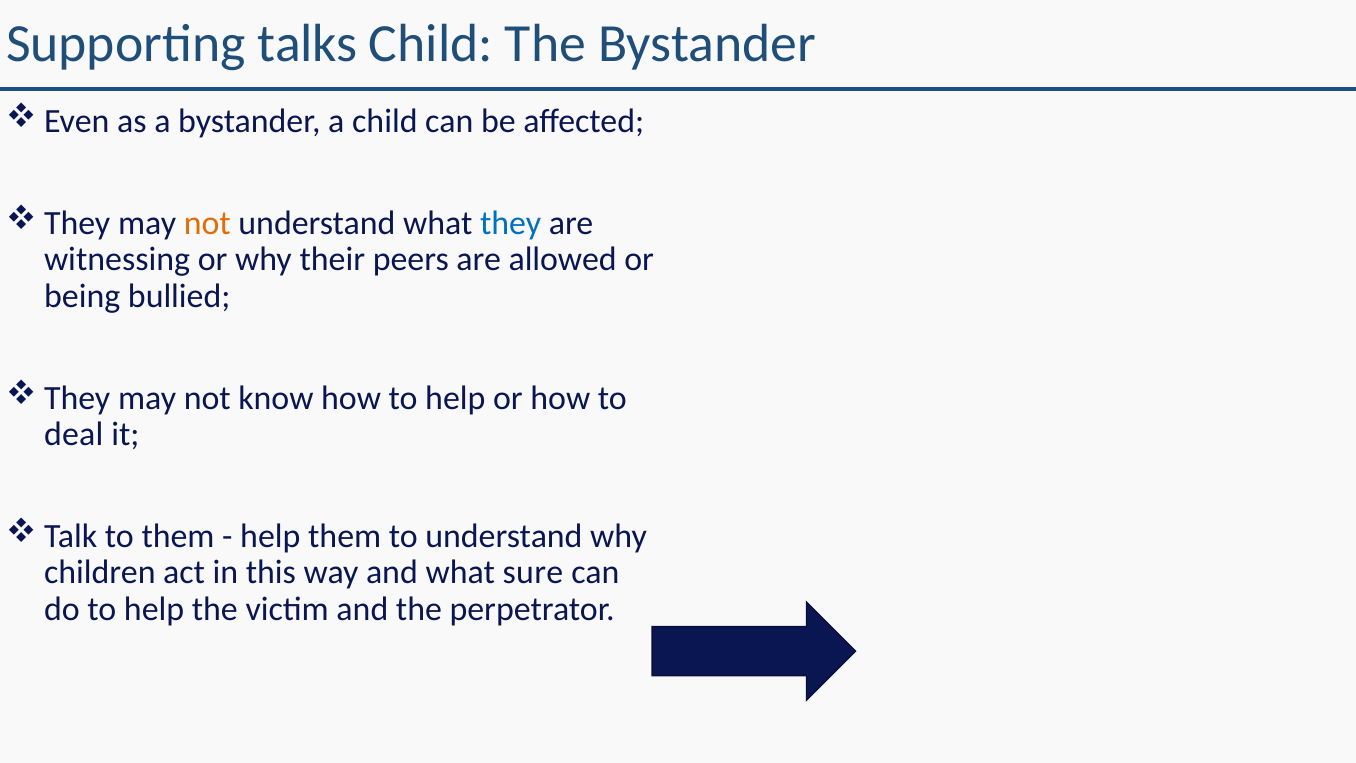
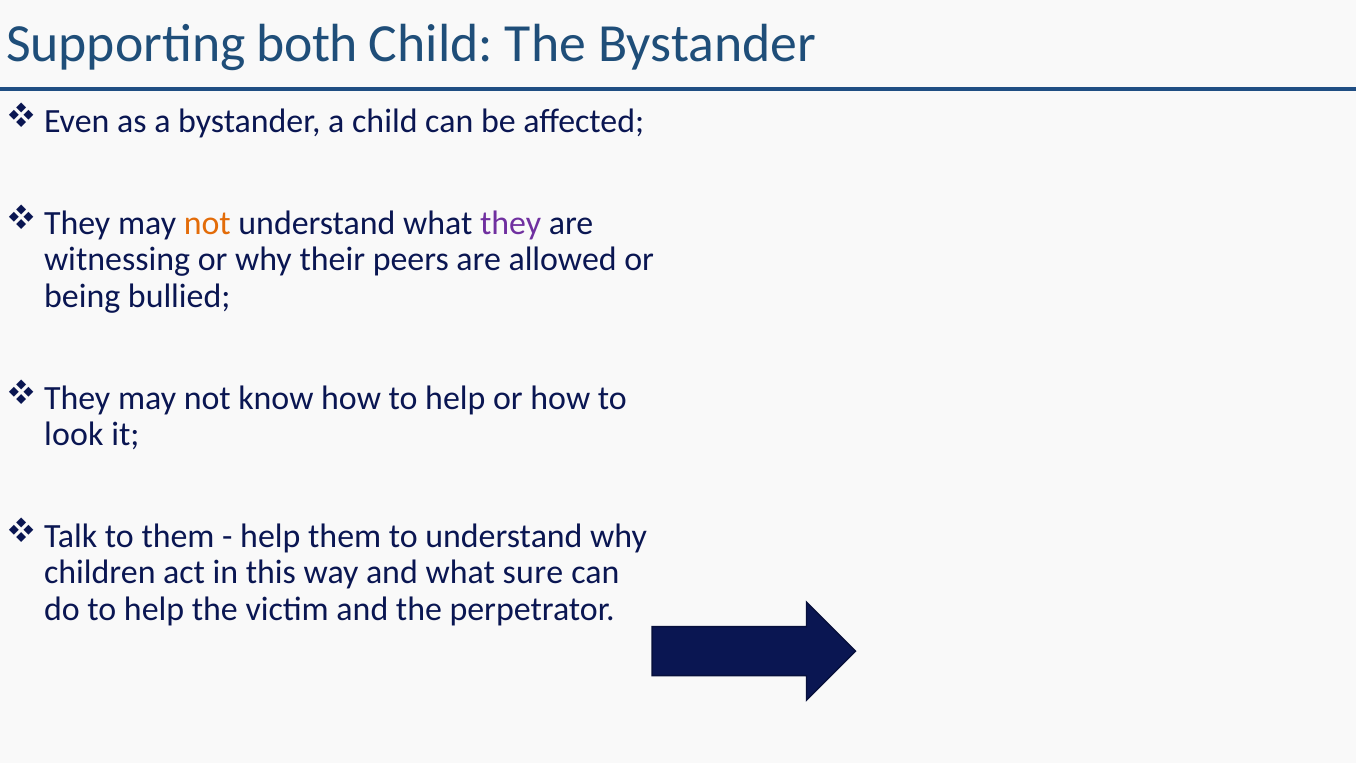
talks: talks -> both (307, 44)
they colour: blue -> purple (511, 223)
deal: deal -> look (74, 434)
